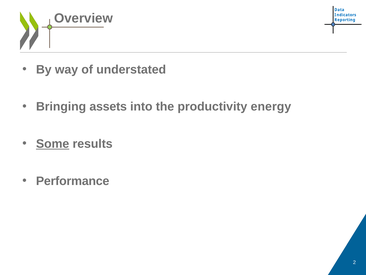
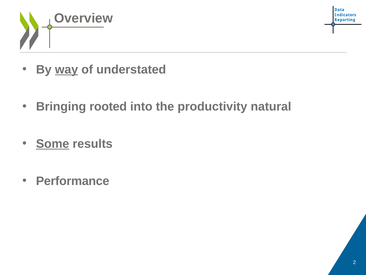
way underline: none -> present (67, 69)
assets: assets -> rooted (108, 106)
energy: energy -> natural (271, 106)
